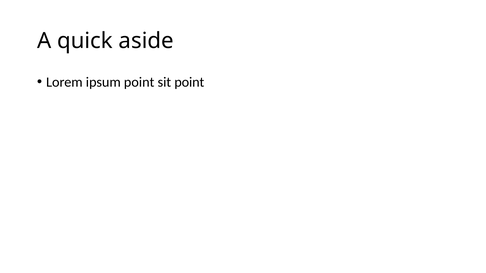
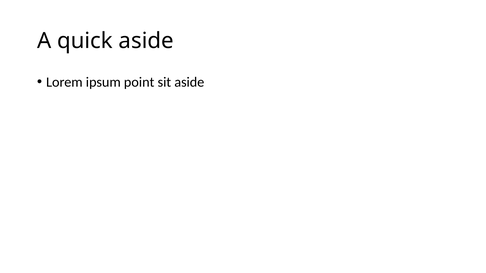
sit point: point -> aside (189, 82)
